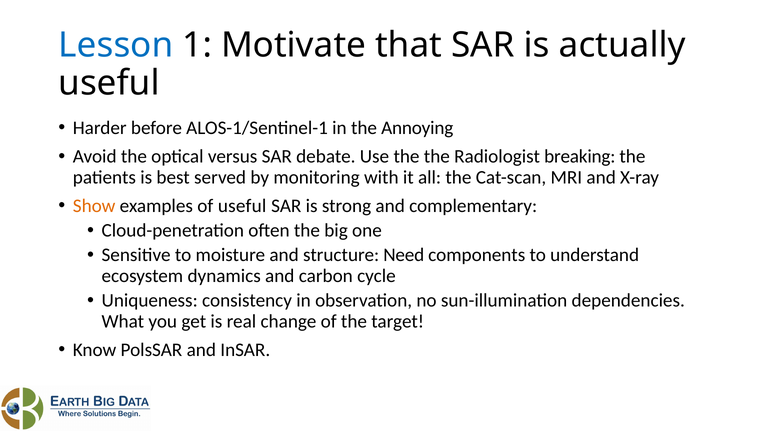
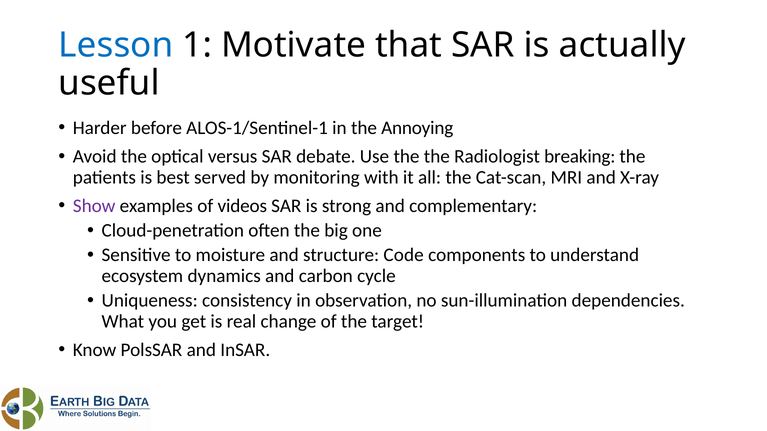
Show colour: orange -> purple (94, 206)
of useful: useful -> videos (242, 206)
Need: Need -> Code (404, 255)
